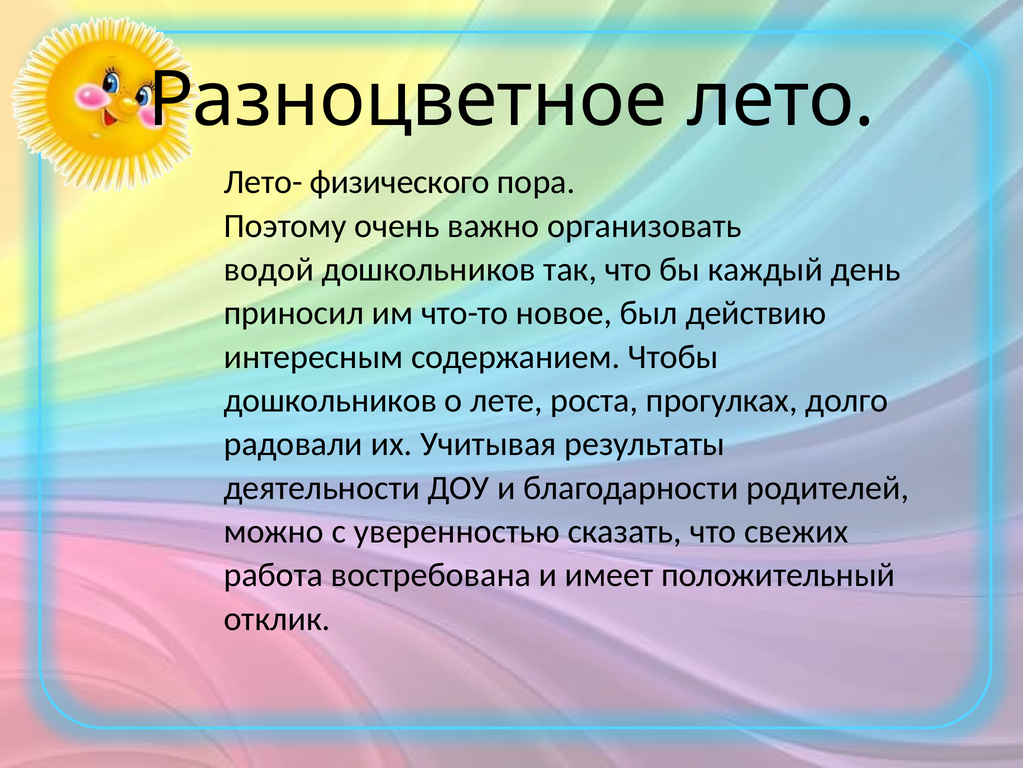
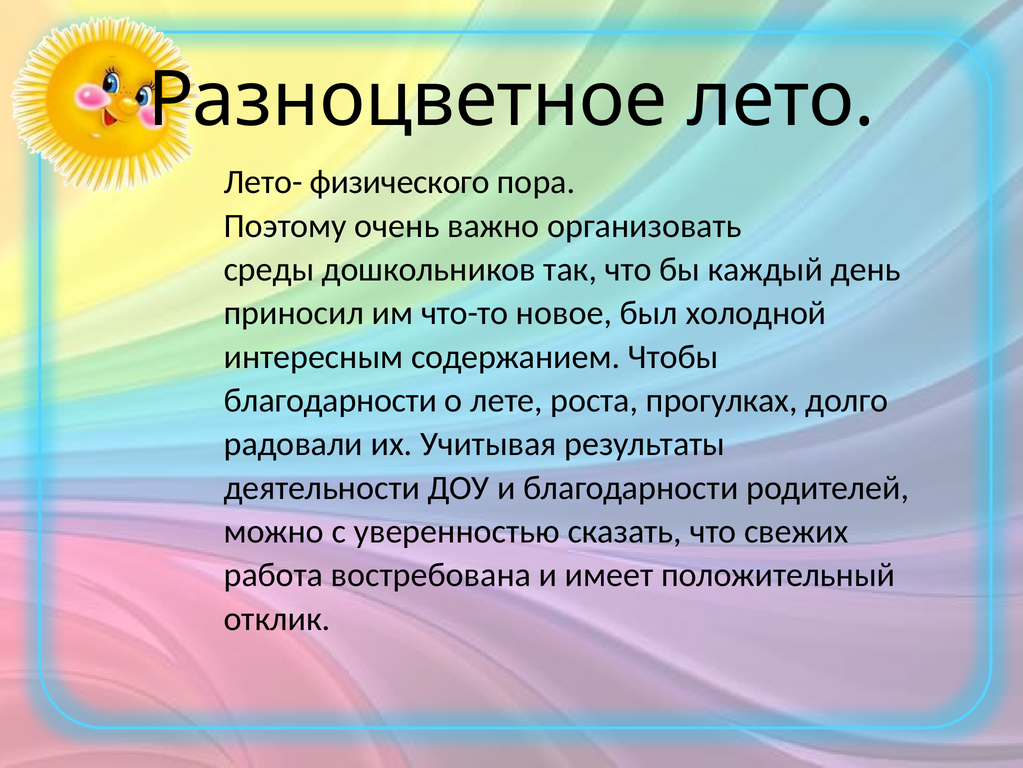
водой: водой -> среды (269, 269)
действию: действию -> холодной (756, 313)
дошкольников: дошкольников -> благодарности (330, 400)
